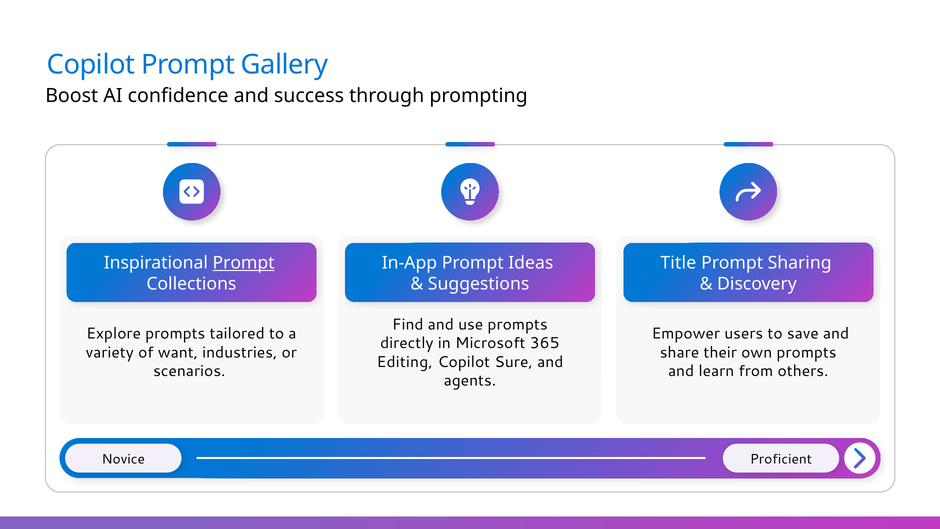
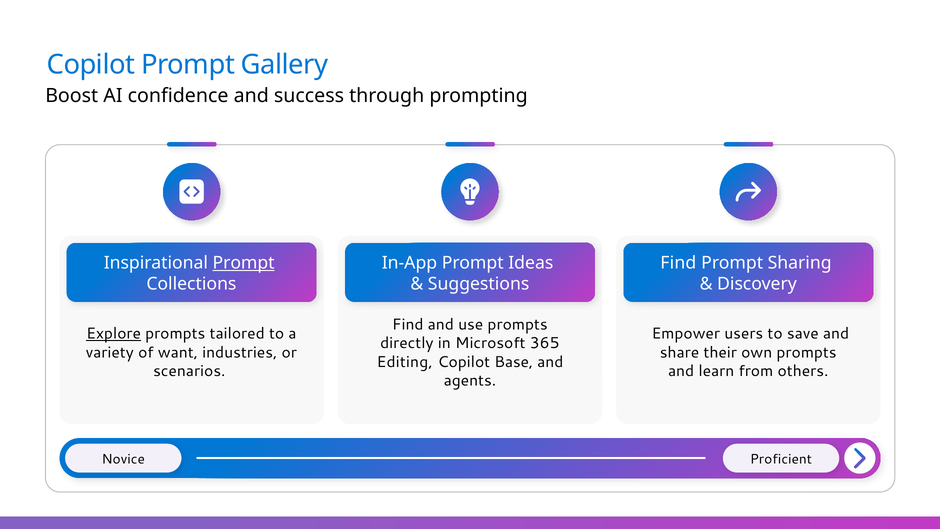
Title: Title -> Find (678, 263)
Explore underline: none -> present (114, 334)
Sure: Sure -> Base (514, 362)
